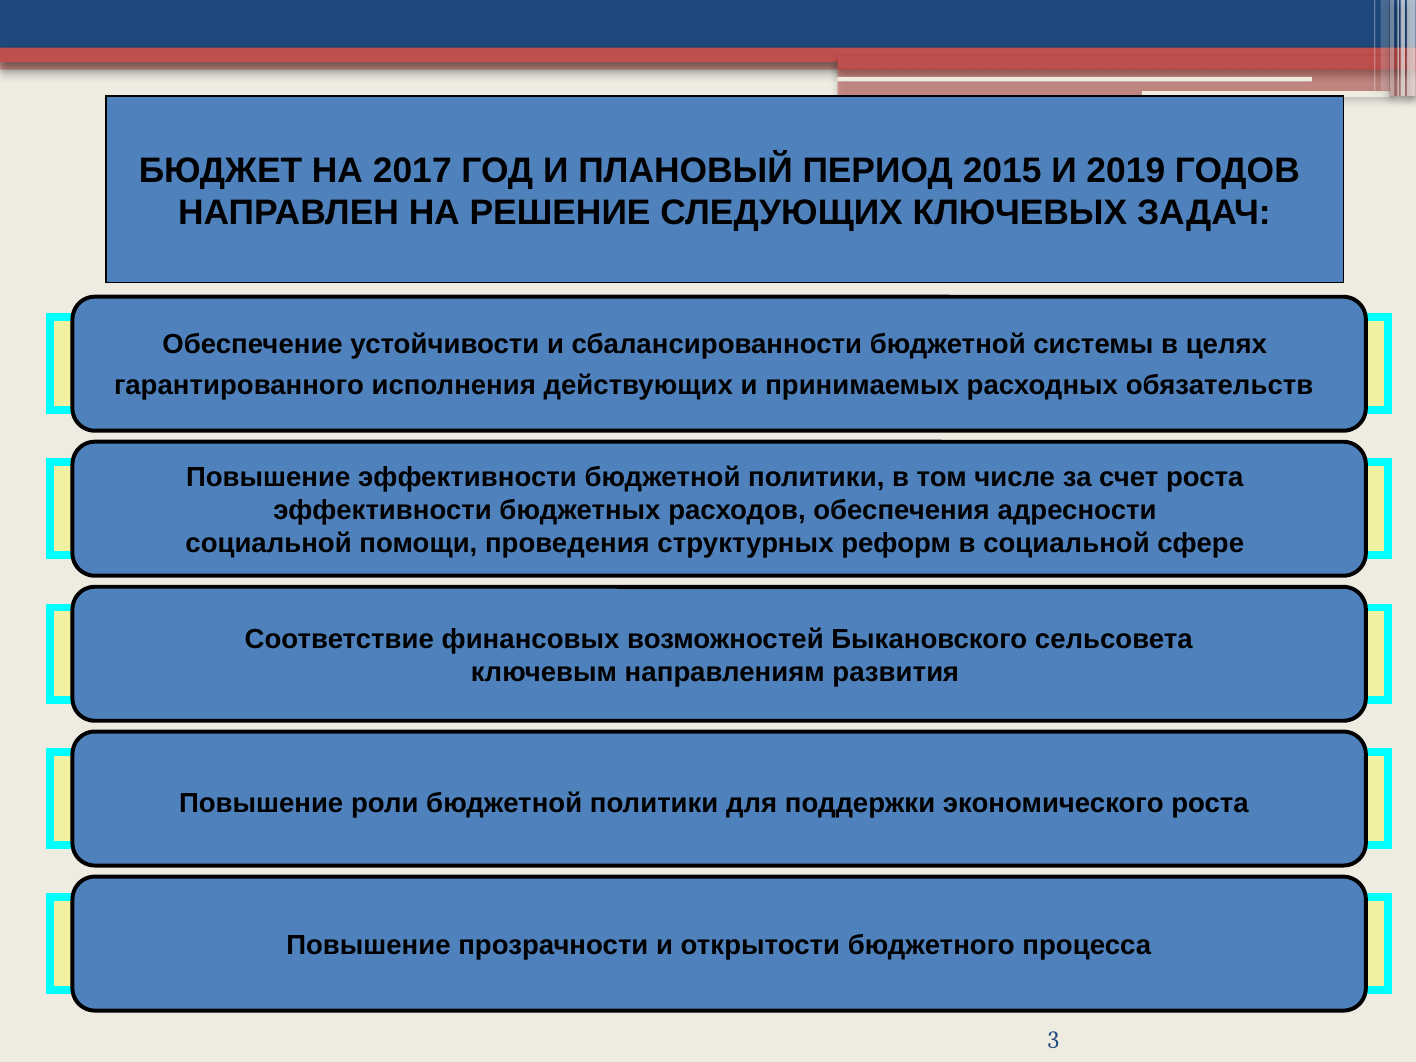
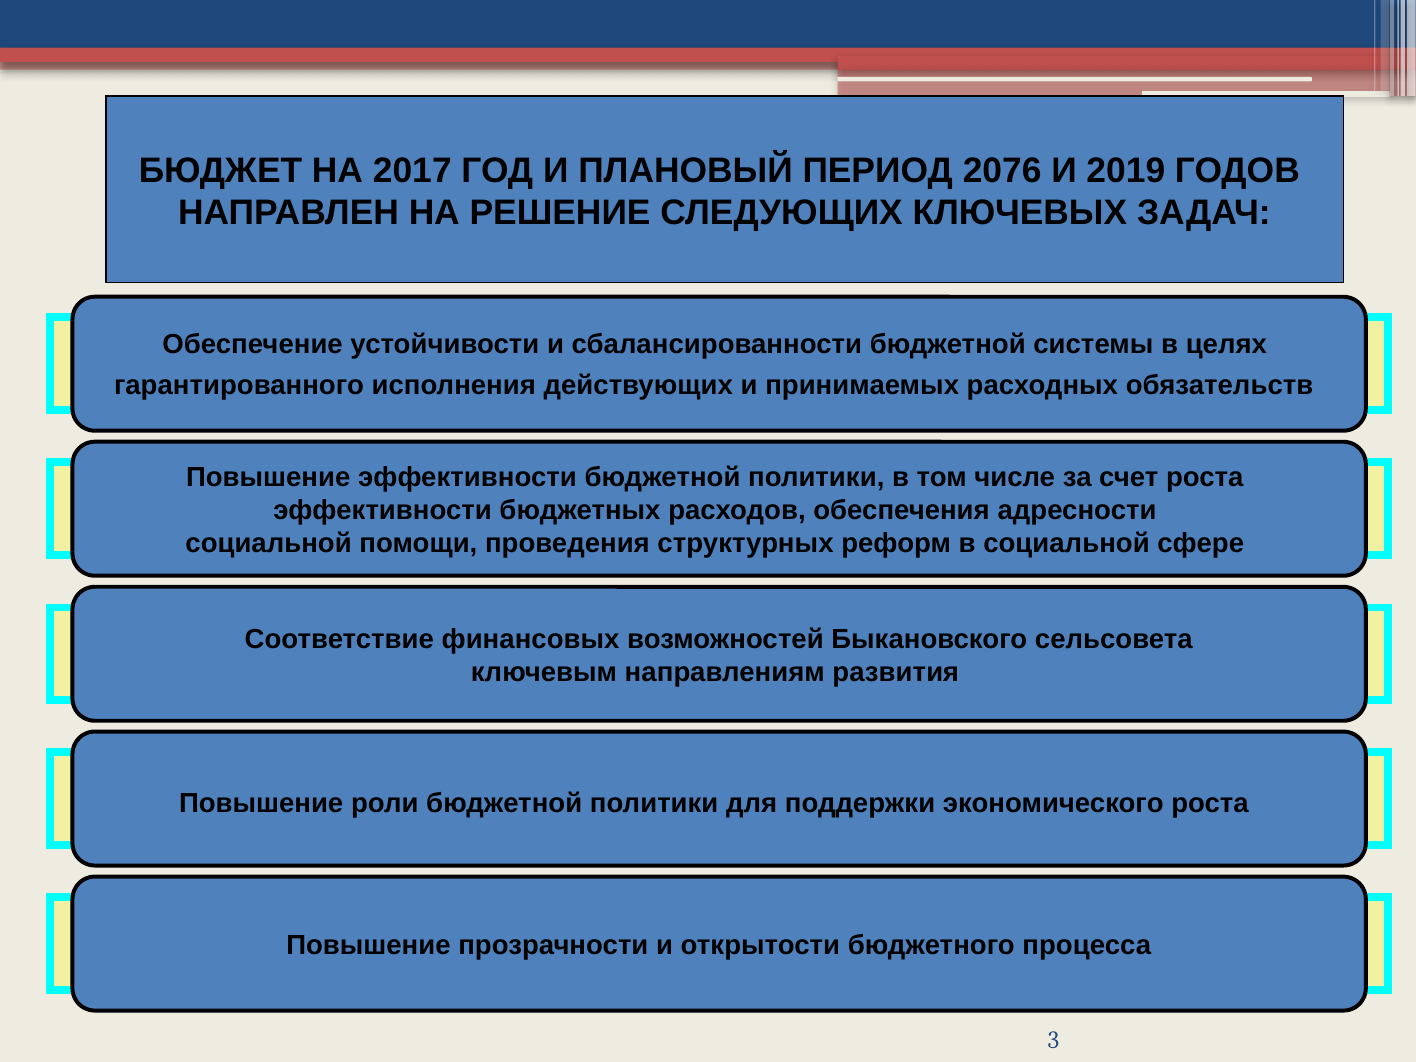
2015: 2015 -> 2076 (1002, 171)
